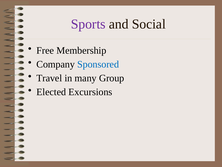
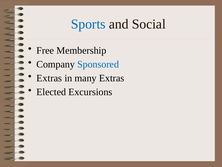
Sports colour: purple -> blue (88, 24)
Travel: Travel -> Extras (49, 78)
many Group: Group -> Extras (112, 78)
